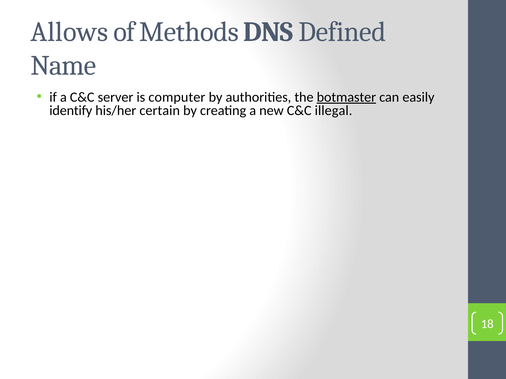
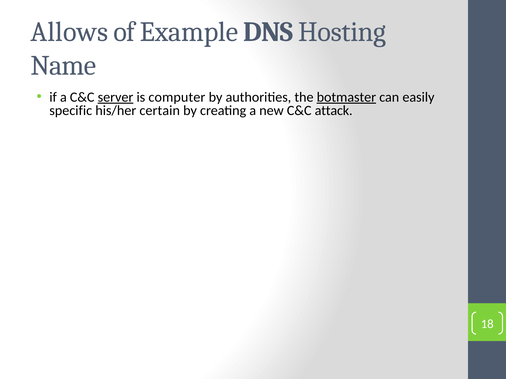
Methods: Methods -> Example (189, 32)
Defined: Defined -> Hosting (342, 32)
server underline: none -> present (116, 97)
identify: identify -> specific (71, 111)
illegal: illegal -> attack (334, 111)
